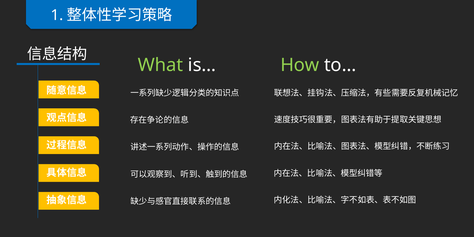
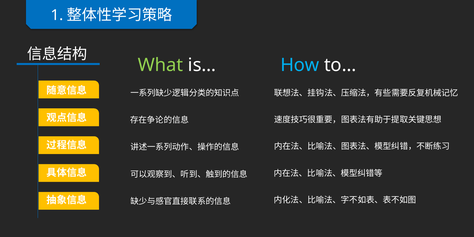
How colour: light green -> light blue (300, 65)
